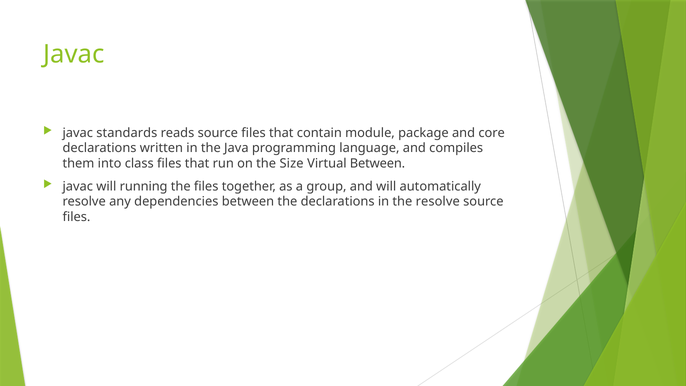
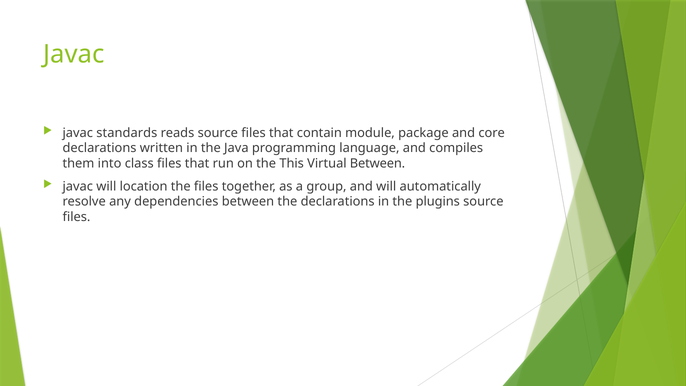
Size: Size -> This (292, 164)
running: running -> location (144, 186)
the resolve: resolve -> plugins (438, 202)
